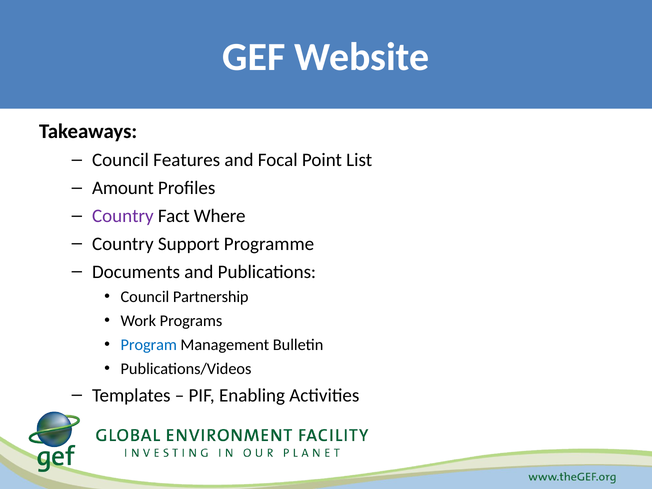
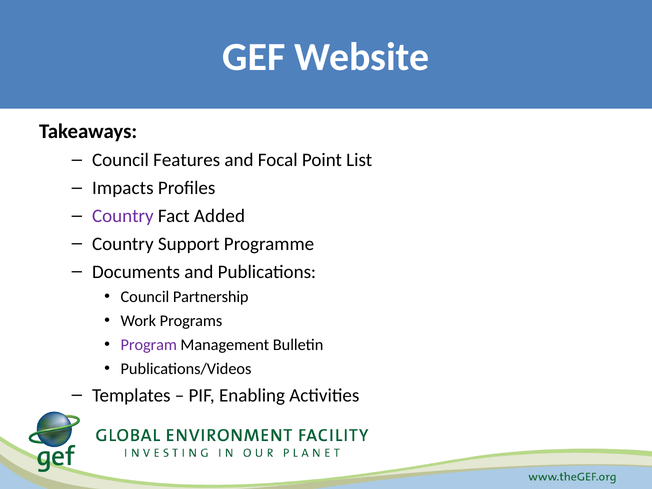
Amount: Amount -> Impacts (123, 188)
Where: Where -> Added (220, 216)
Program colour: blue -> purple (149, 345)
